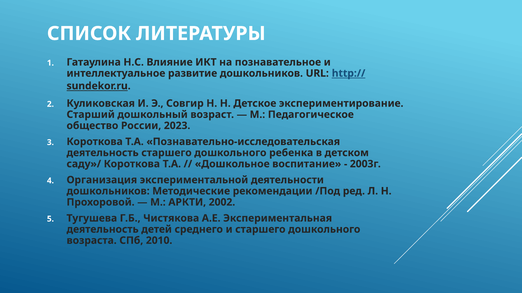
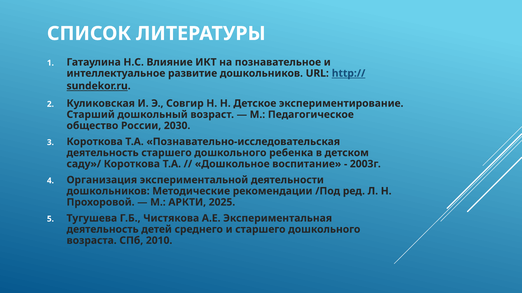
2023: 2023 -> 2030 (177, 126)
2002: 2002 -> 2025 (222, 203)
